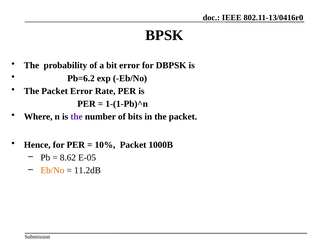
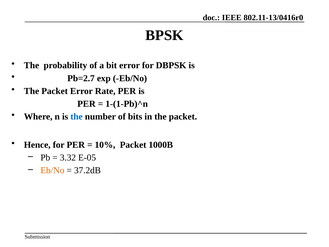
Pb=6.2: Pb=6.2 -> Pb=2.7 (81, 78)
the colour: purple -> blue (77, 117)
8.62: 8.62 -> 3.32 (68, 157)
11.2dB: 11.2dB -> 37.2dB (87, 170)
